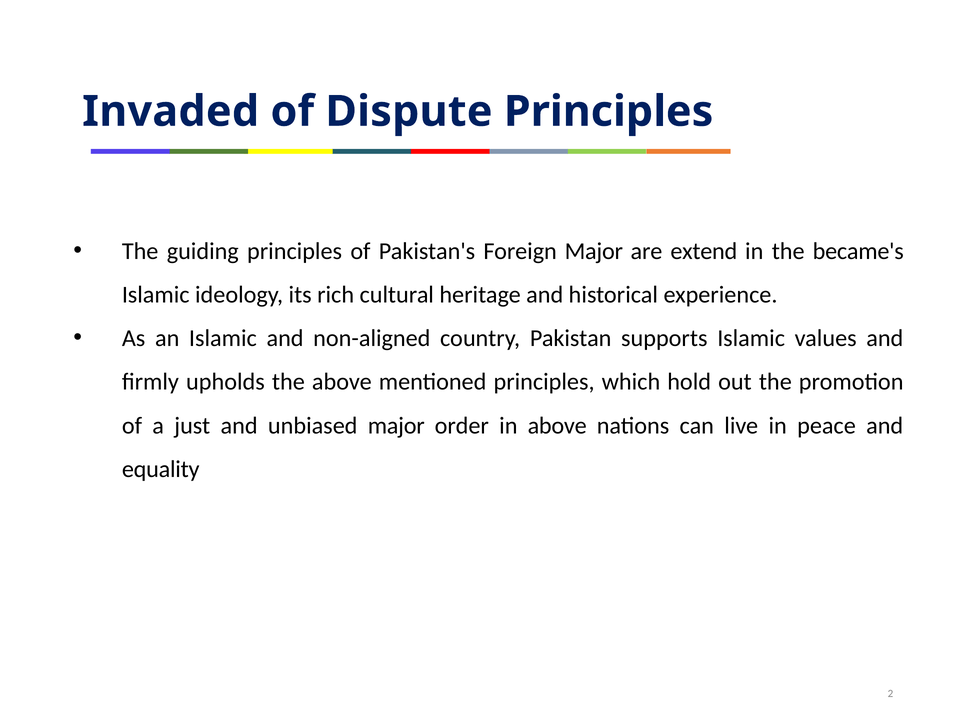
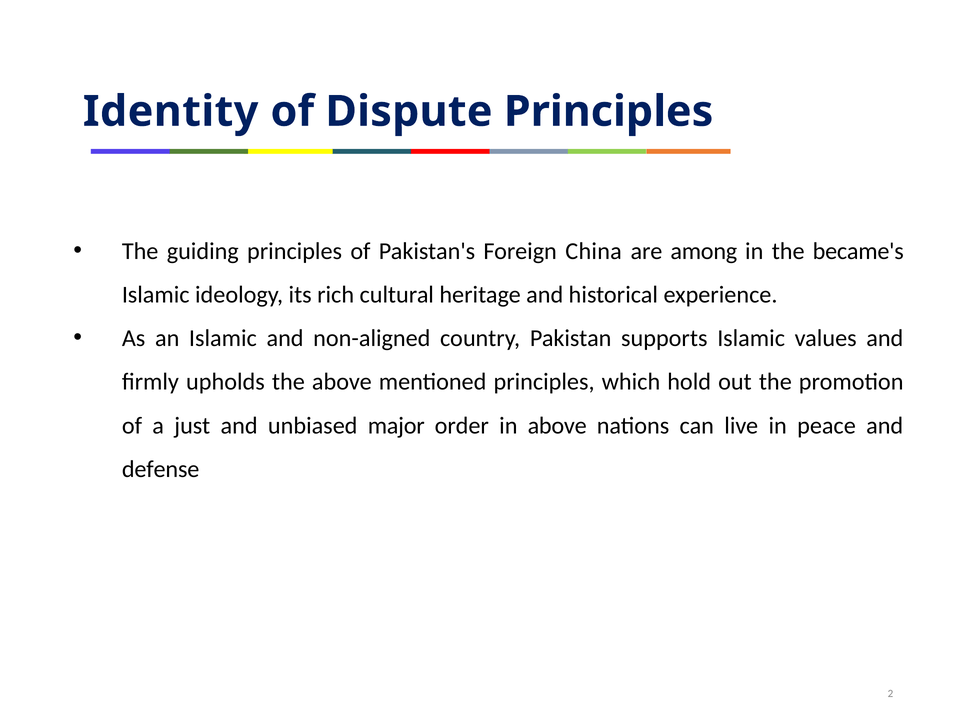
Invaded: Invaded -> Identity (171, 112)
Foreign Major: Major -> China (594, 251)
extend: extend -> among (704, 251)
equality: equality -> defense (161, 469)
